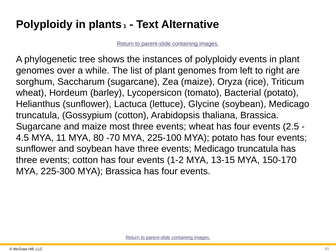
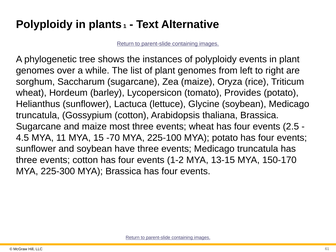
Bacterial: Bacterial -> Provides (243, 93)
80: 80 -> 15 (99, 138)
